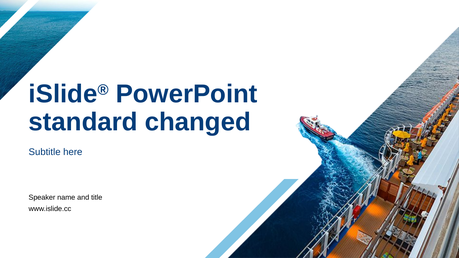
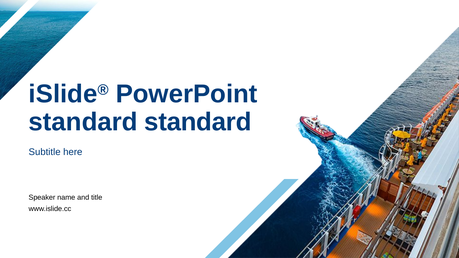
standard changed: changed -> standard (198, 122)
